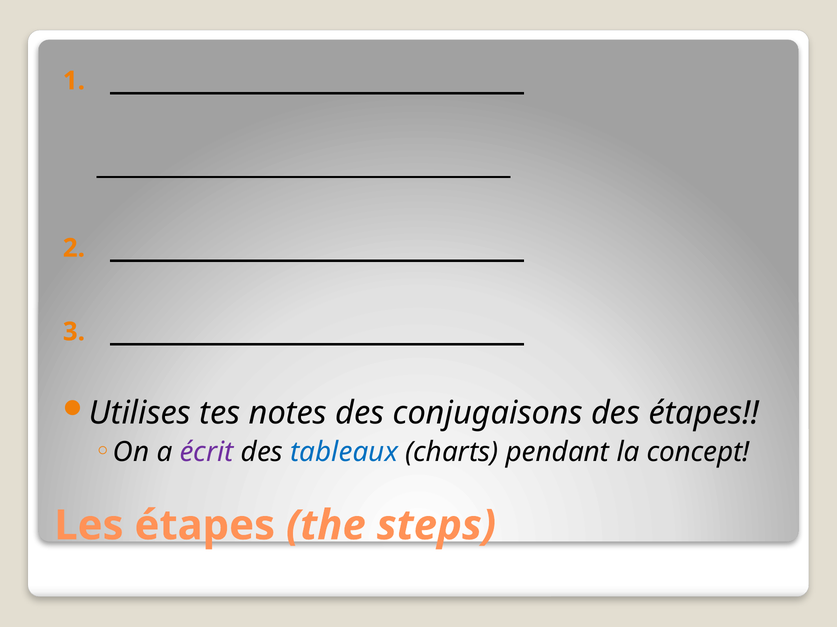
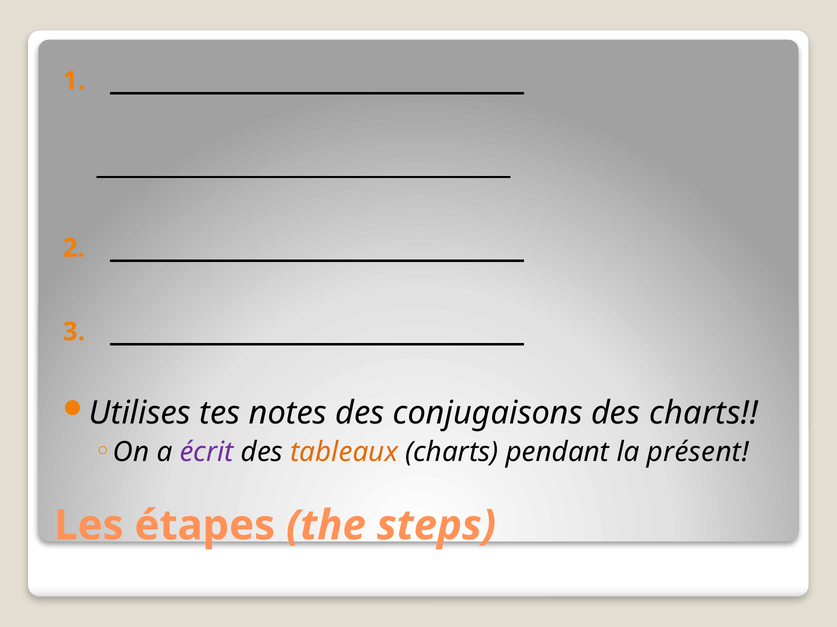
des étapes: étapes -> charts (704, 414)
tableaux colour: blue -> orange (344, 453)
concept: concept -> présent (698, 453)
